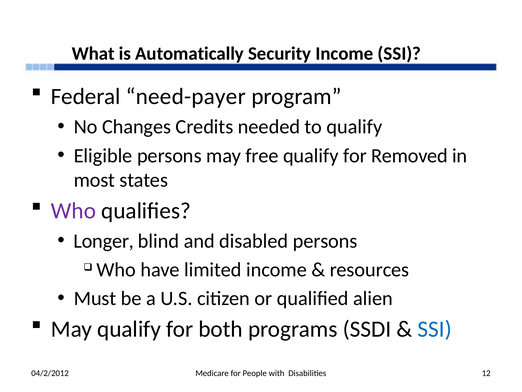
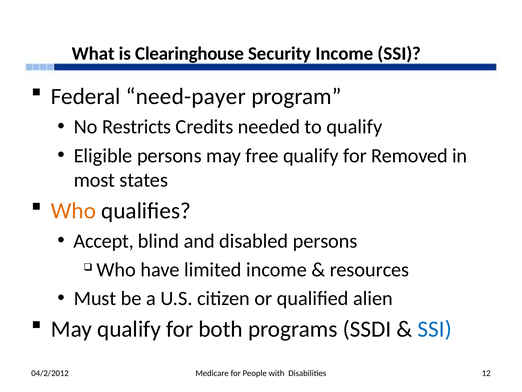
Automatically: Automatically -> Clearinghouse (190, 54)
Changes: Changes -> Restricts (137, 127)
Who colour: purple -> orange (73, 210)
Longer: Longer -> Accept (104, 241)
